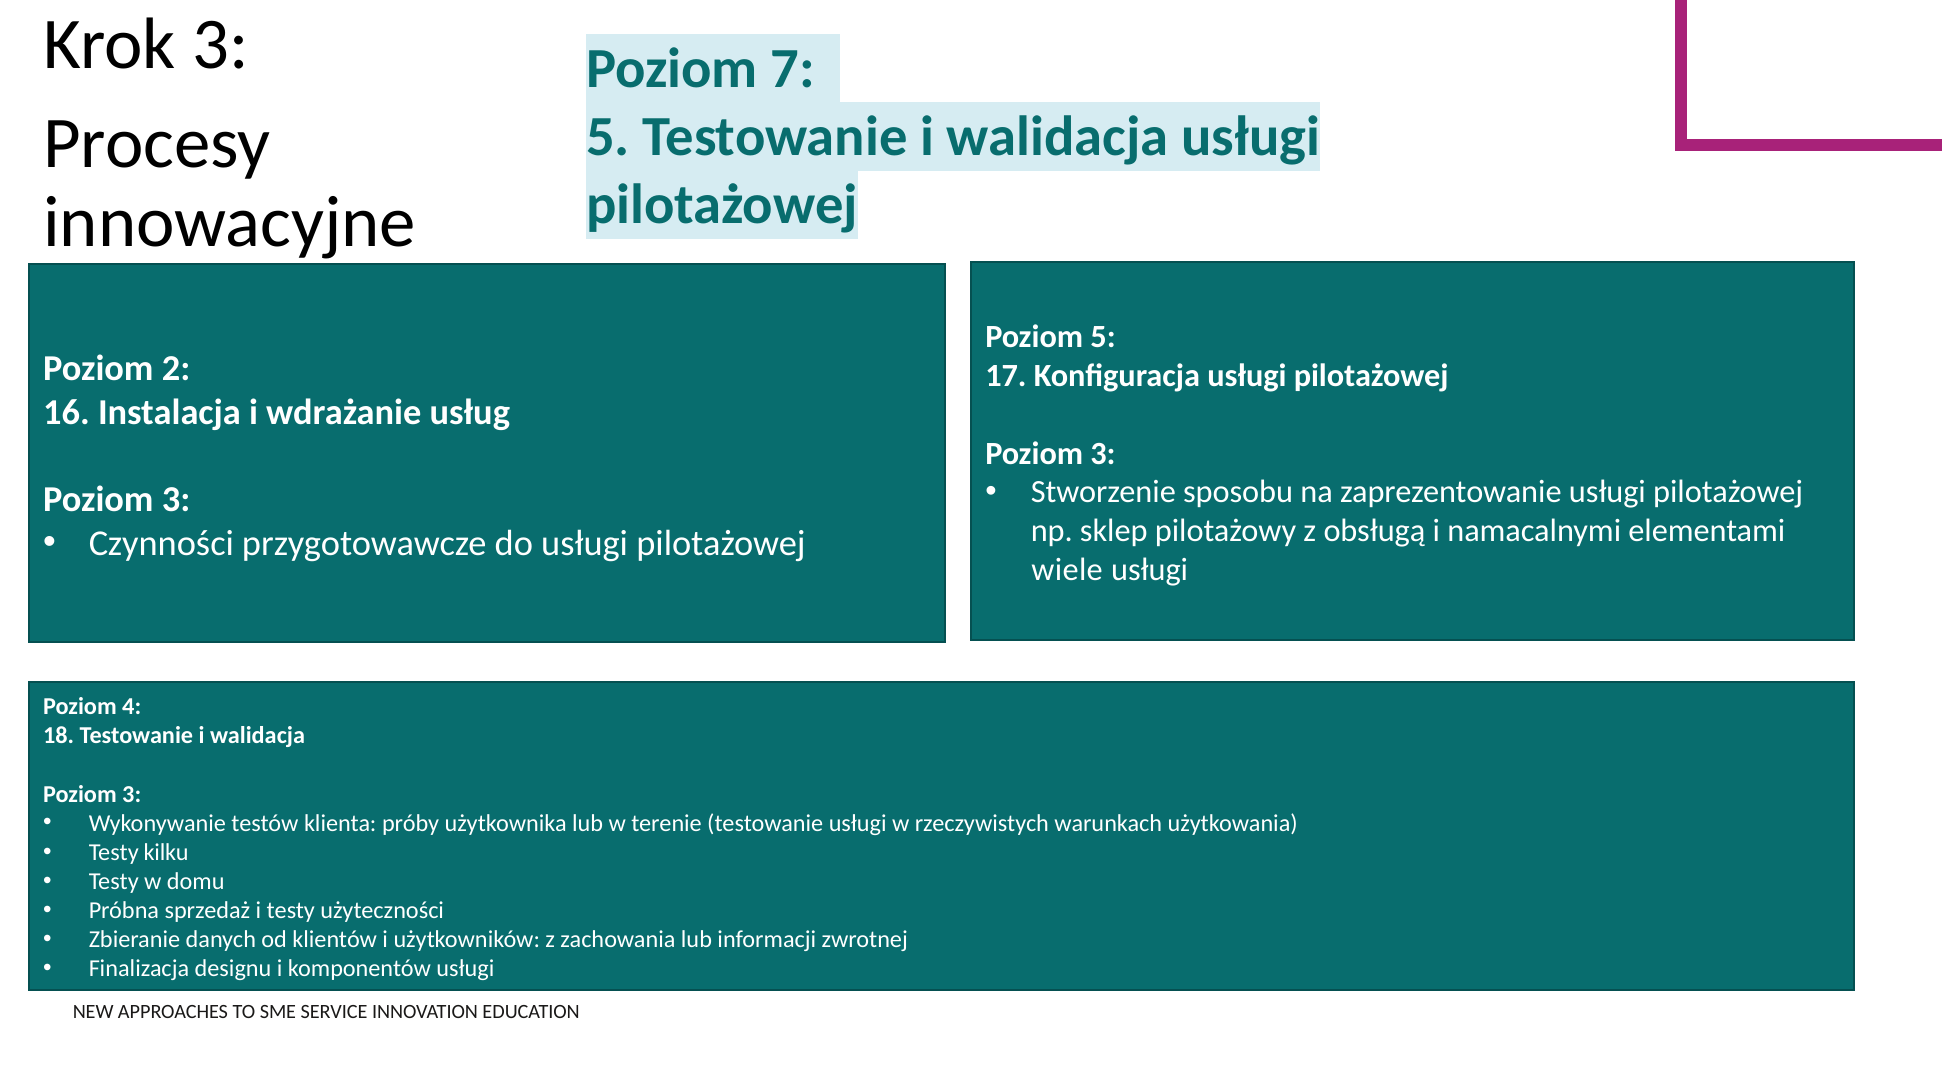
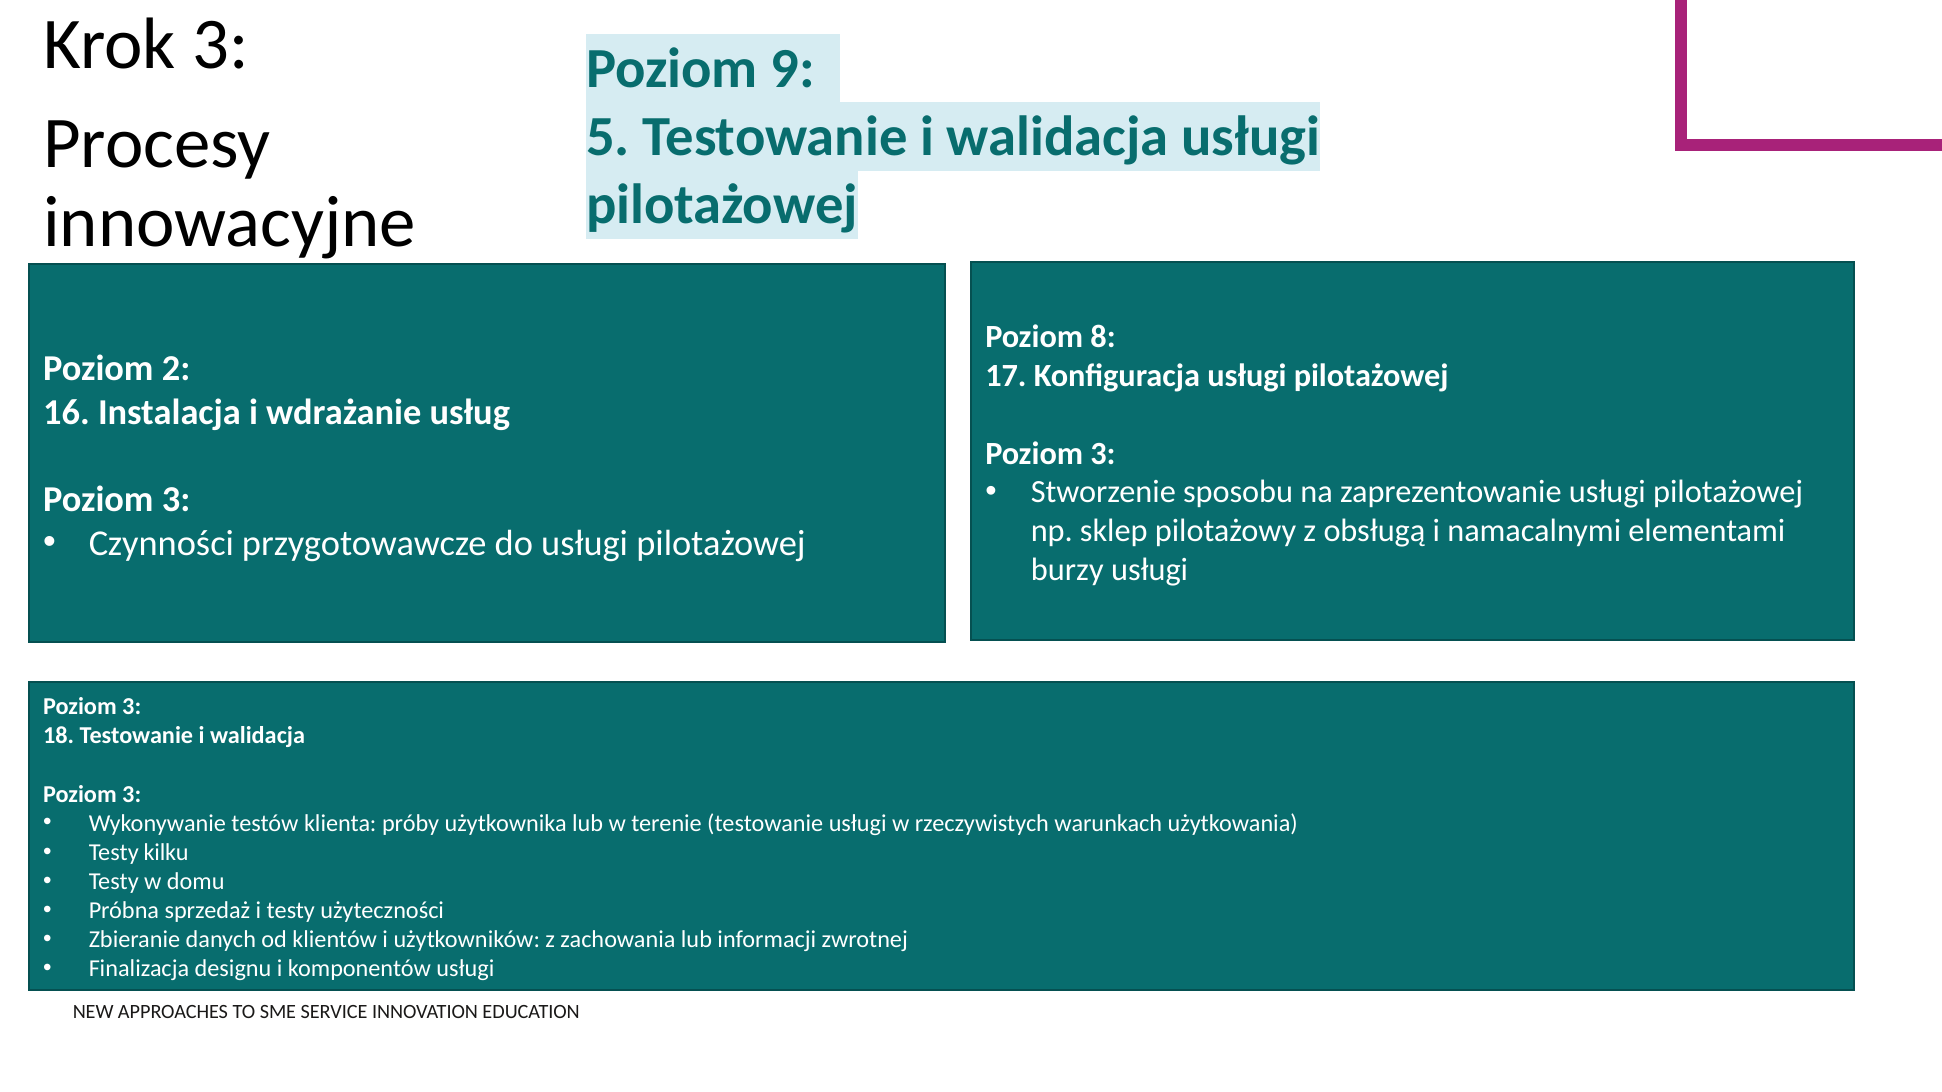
7: 7 -> 9 (793, 69)
Poziom 5: 5 -> 8 (1103, 337)
wiele: wiele -> burzy (1067, 570)
4: 4 -> 3 (132, 707)
